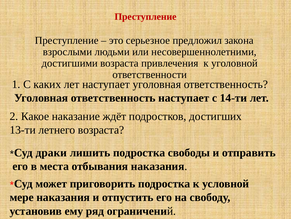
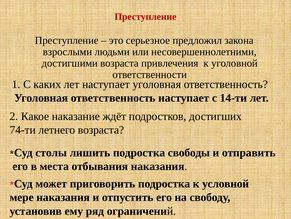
13-ти: 13-ти -> 74-ти (23, 129)
драки: драки -> столы (51, 152)
